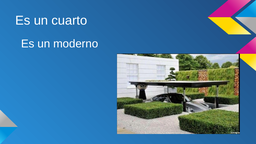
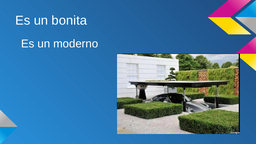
cuarto: cuarto -> bonita (69, 20)
